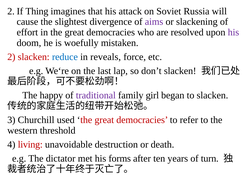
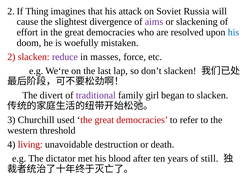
his colour: purple -> blue (233, 32)
reduce colour: blue -> purple (65, 57)
reveals: reveals -> masses (106, 57)
happy: happy -> divert (51, 95)
forms: forms -> blood (120, 158)
turn: turn -> still (210, 158)
